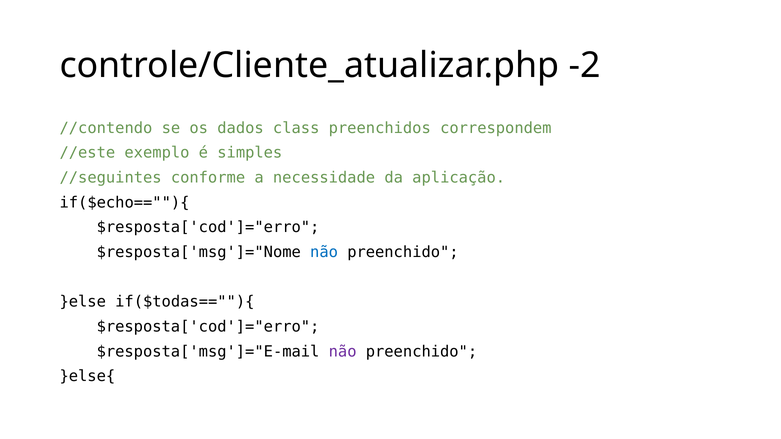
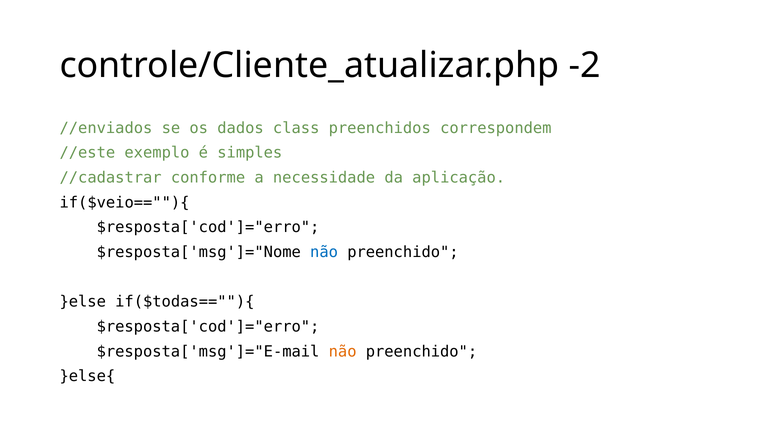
//contendo: //contendo -> //enviados (106, 128)
//seguintes: //seguintes -> //cadastrar (111, 178)
if($echo==""){: if($echo==""){ -> if($veio==""){ (125, 203)
não colour: purple -> orange (343, 352)
